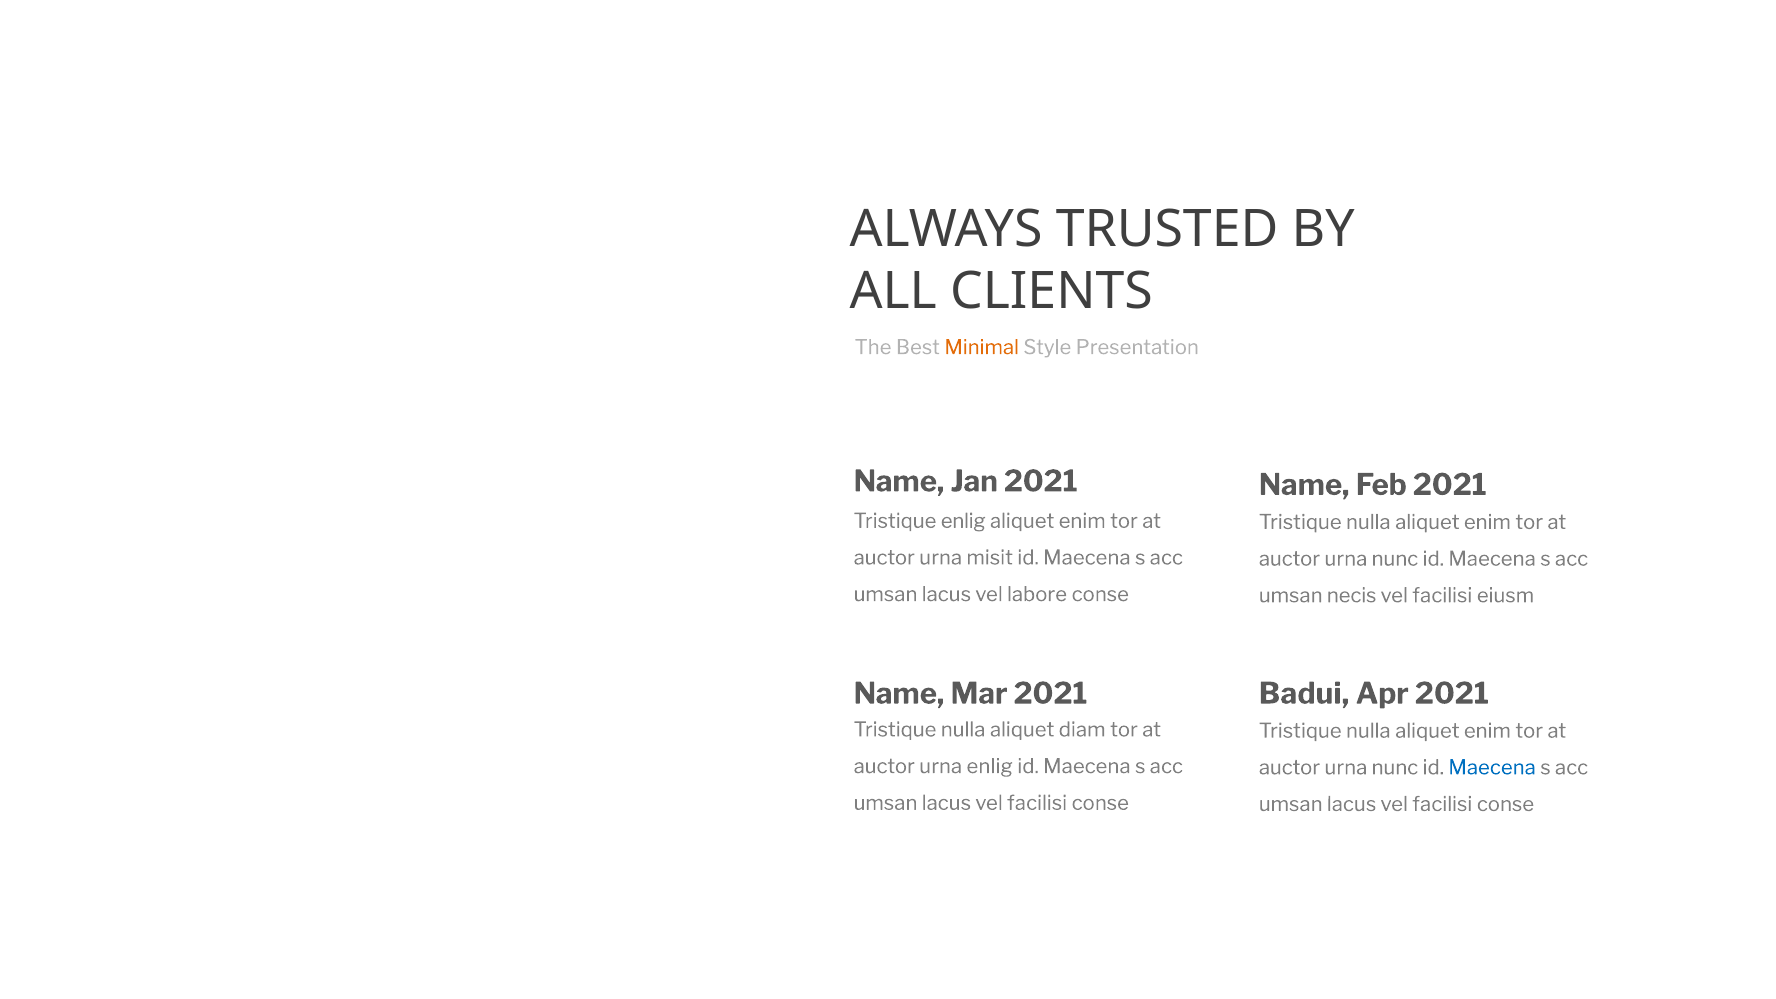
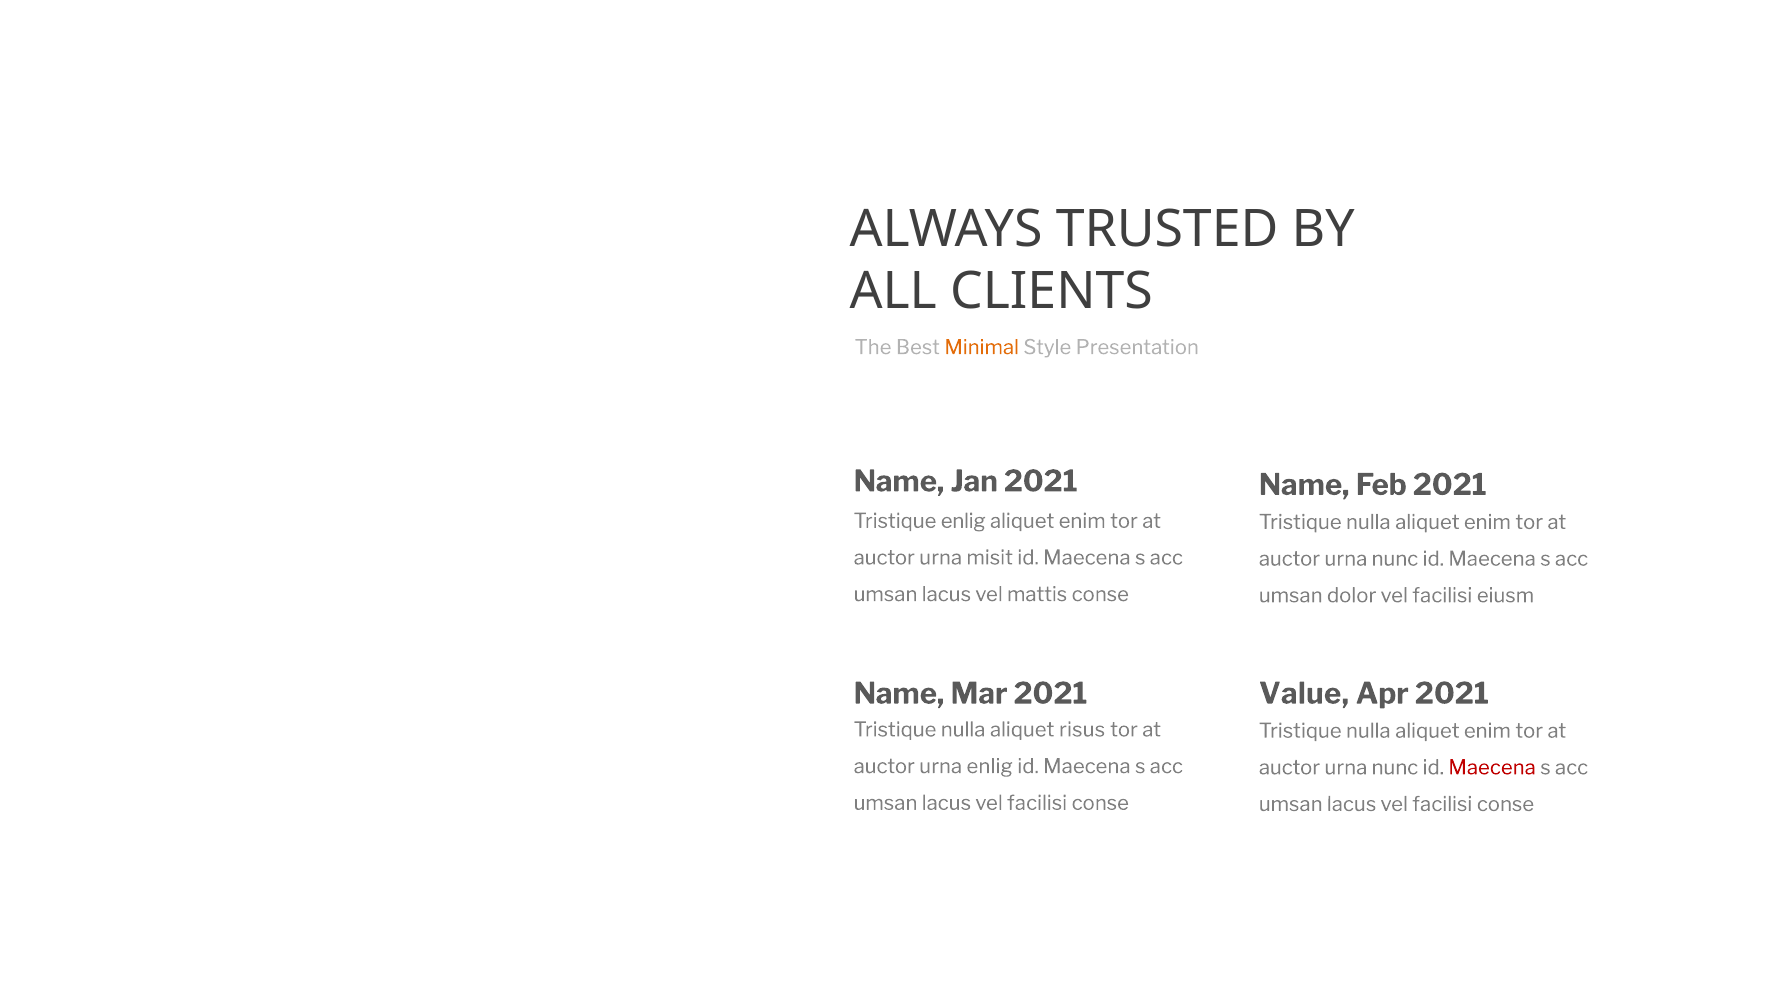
labore: labore -> mattis (1037, 594)
necis: necis -> dolor (1352, 596)
Badui: Badui -> Value (1304, 694)
diam: diam -> risus (1082, 730)
Maecena colour: blue -> red (1492, 768)
